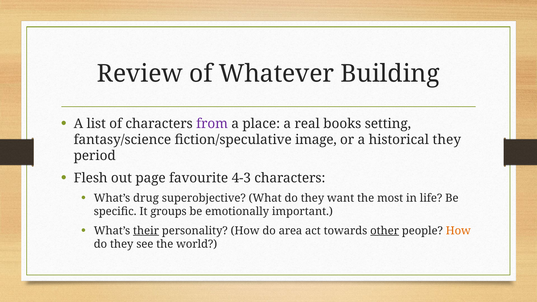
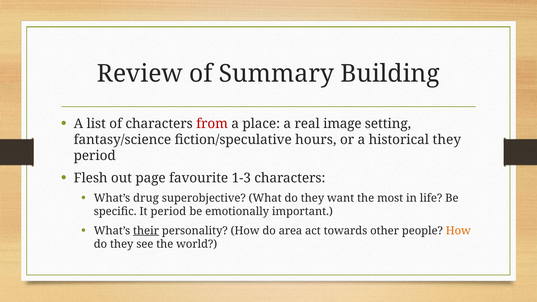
Whatever: Whatever -> Summary (276, 74)
from colour: purple -> red (212, 124)
books: books -> image (342, 124)
image: image -> hours (316, 140)
4-3: 4-3 -> 1-3 (241, 178)
It groups: groups -> period (168, 212)
other underline: present -> none (385, 231)
